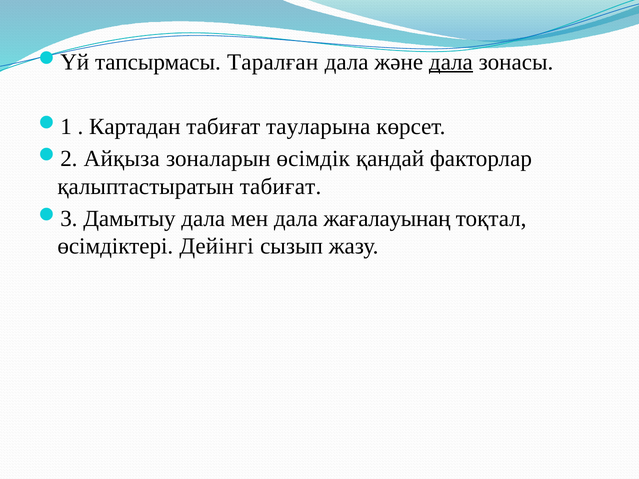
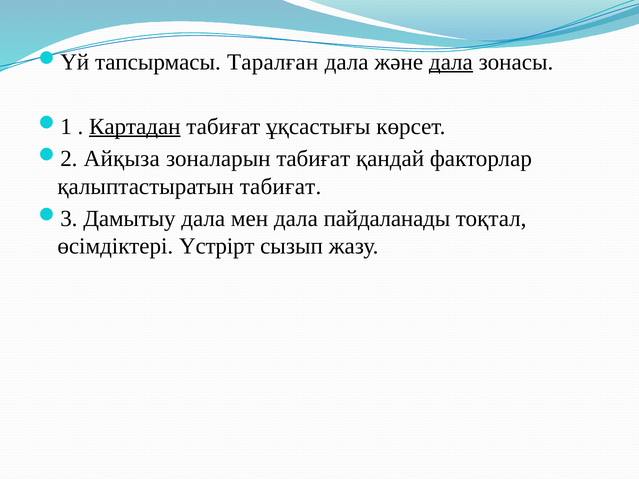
Картадан underline: none -> present (135, 127)
тауларына: тауларына -> ұқсастығы (318, 127)
зоналарын өсімдік: өсімдік -> табиғат (313, 159)
жағалауынаң: жағалауынаң -> пайдаланады (387, 219)
Дейінгі: Дейінгі -> Үстрірт (217, 246)
